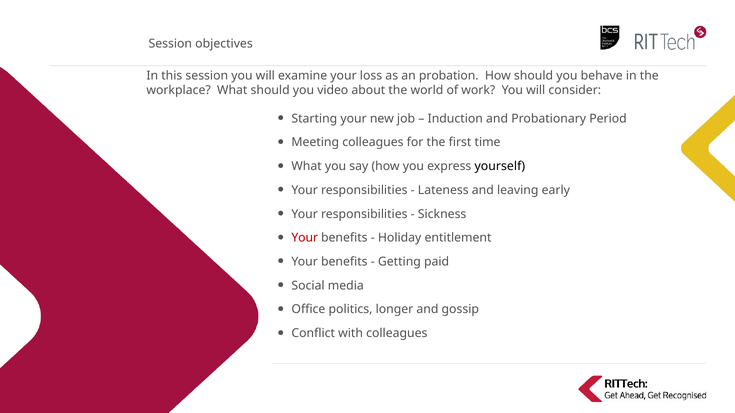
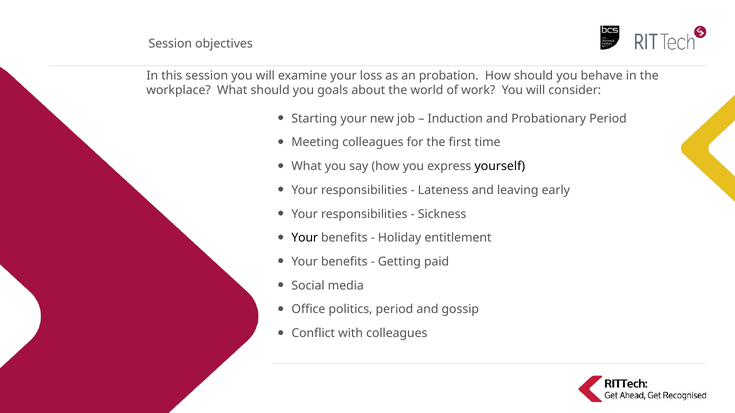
video: video -> goals (333, 90)
Your colour: red -> black (305, 238)
politics longer: longer -> period (394, 310)
